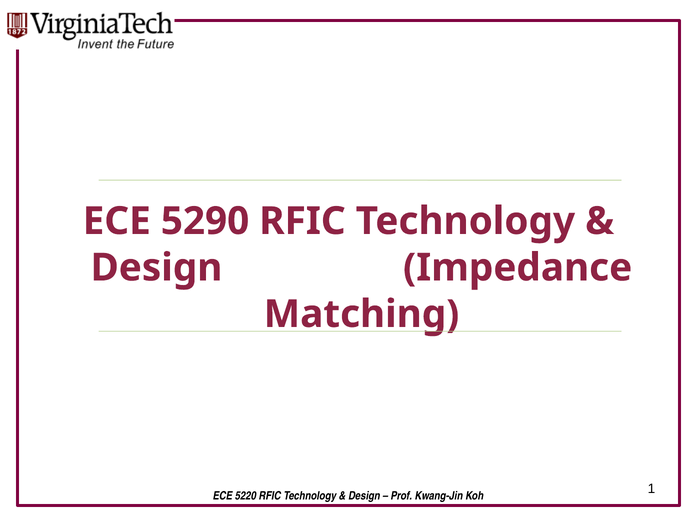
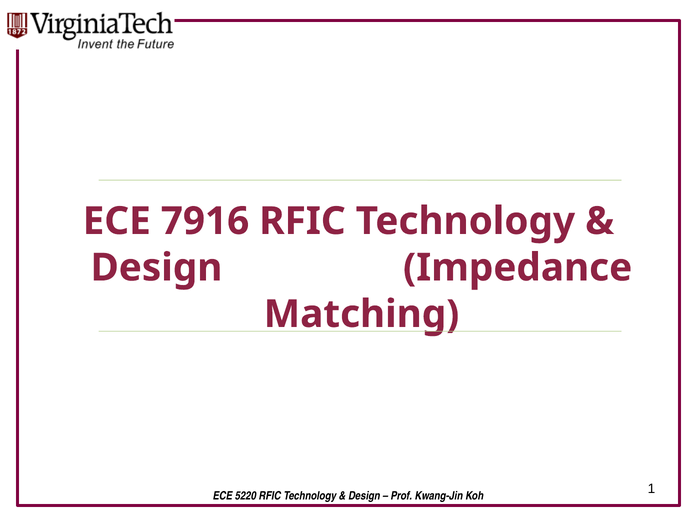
5290: 5290 -> 7916 (205, 221)
